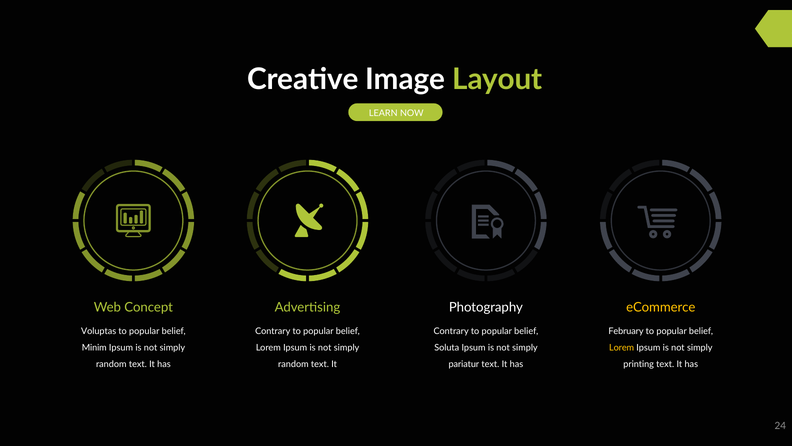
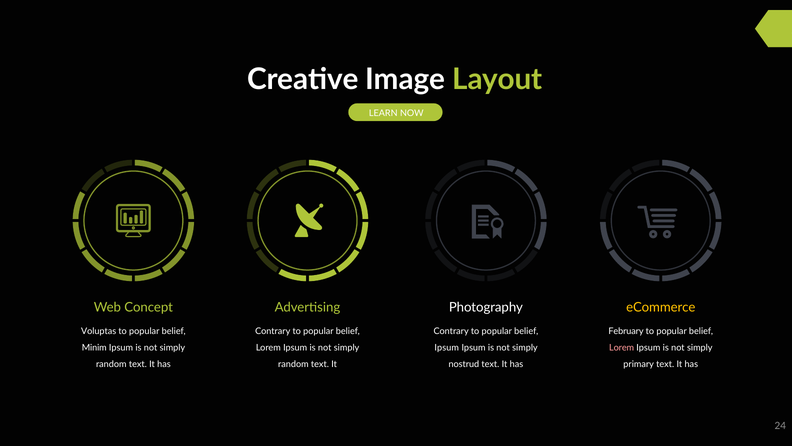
Soluta: Soluta -> Ipsum (447, 347)
Lorem colour: yellow -> pink (622, 347)
pariatur: pariatur -> nostrud (464, 364)
printing: printing -> primary (639, 364)
